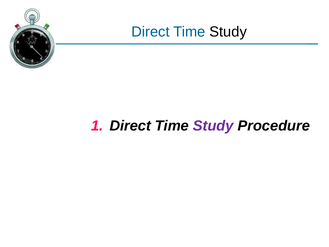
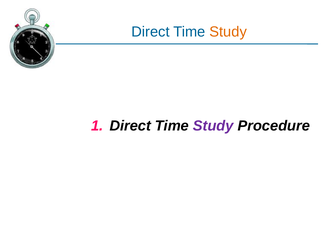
Study colour: black -> orange (228, 32)
